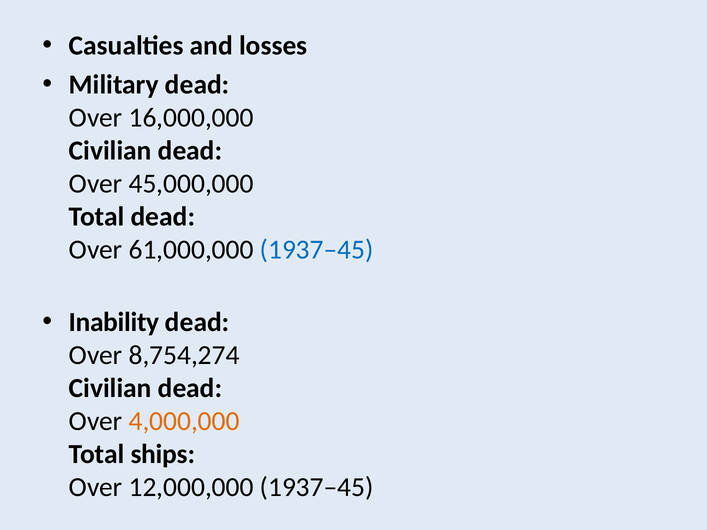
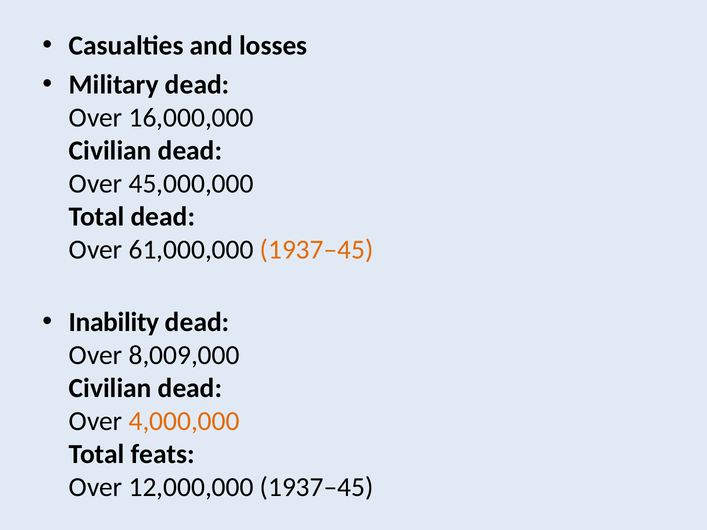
1937–45 colour: blue -> orange (317, 250)
8,754,274: 8,754,274 -> 8,009,000 (184, 355)
ships: ships -> feats (163, 454)
